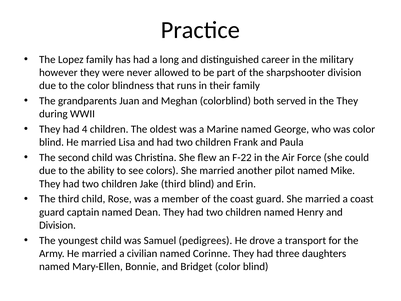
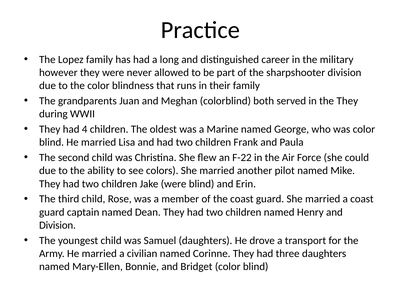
Jake third: third -> were (174, 184)
Samuel pedigrees: pedigrees -> daughters (206, 240)
